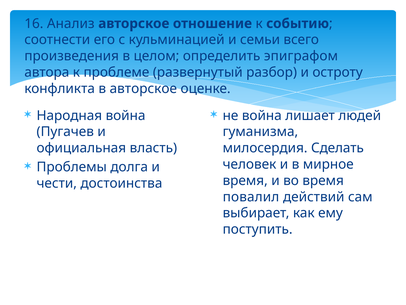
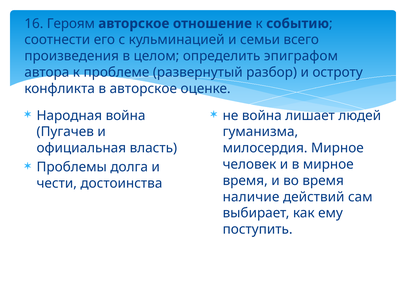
Анализ: Анализ -> Героям (71, 24)
милосердия Сделать: Сделать -> Мирное (337, 148)
повалил: повалил -> наличие (251, 197)
